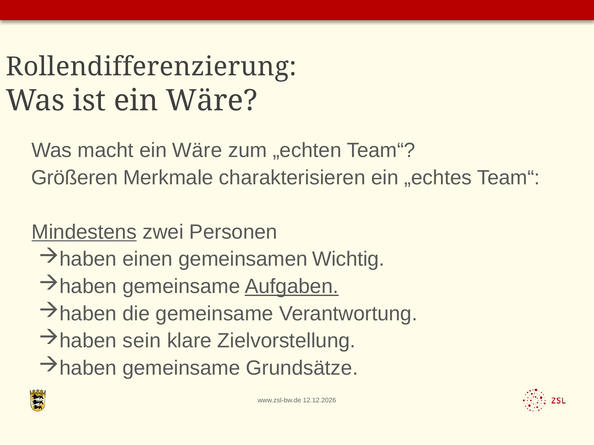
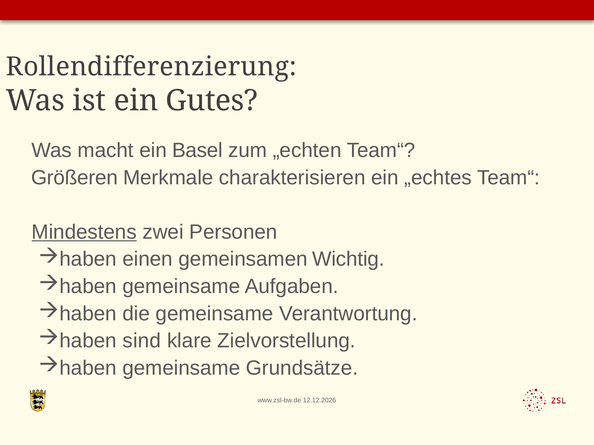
ist ein Wäre: Wäre -> Gutes (212, 101)
macht ein Wäre: Wäre -> Basel (197, 151)
Aufgaben underline: present -> none (292, 287)
sein: sein -> sind (142, 341)
